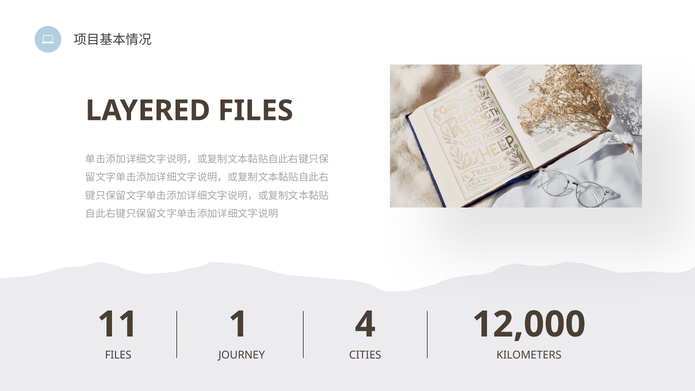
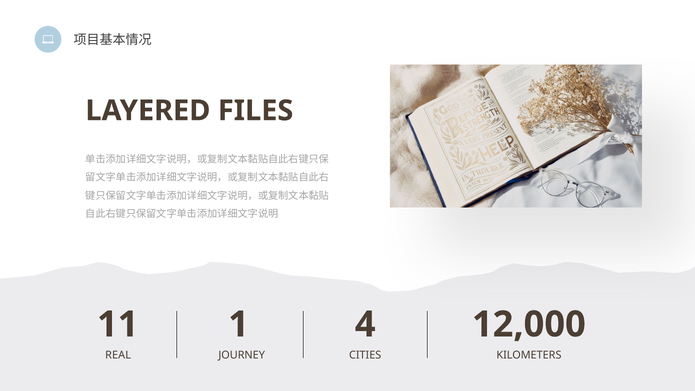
FILES: FILES -> REAL (118, 355)
